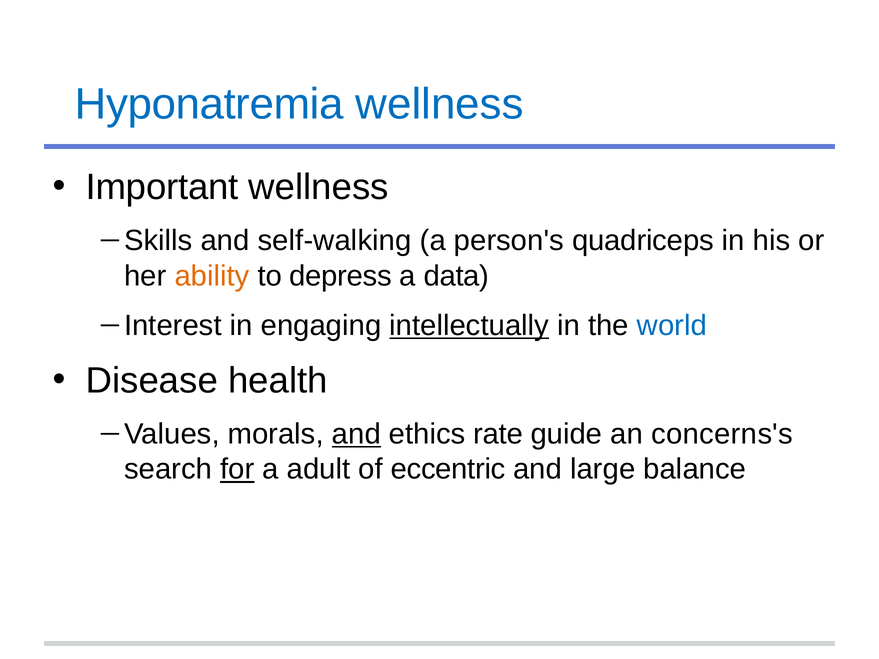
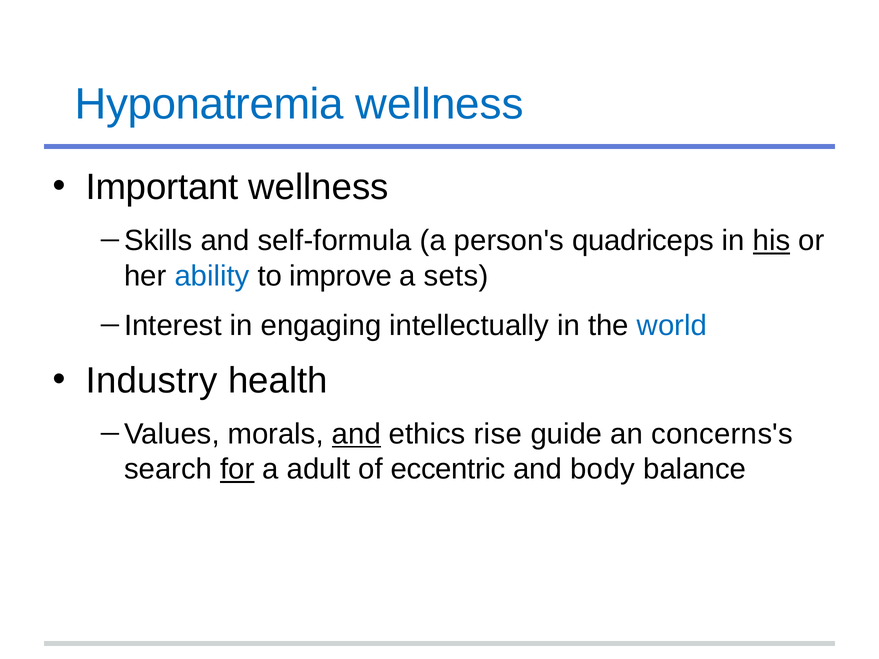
self-walking: self-walking -> self-formula (335, 241)
his underline: none -> present (771, 241)
ability colour: orange -> blue (212, 276)
depress: depress -> improve (341, 276)
data: data -> sets (456, 276)
intellectually underline: present -> none (469, 326)
Disease: Disease -> Industry (152, 381)
rate: rate -> rise (498, 434)
large: large -> body (603, 469)
